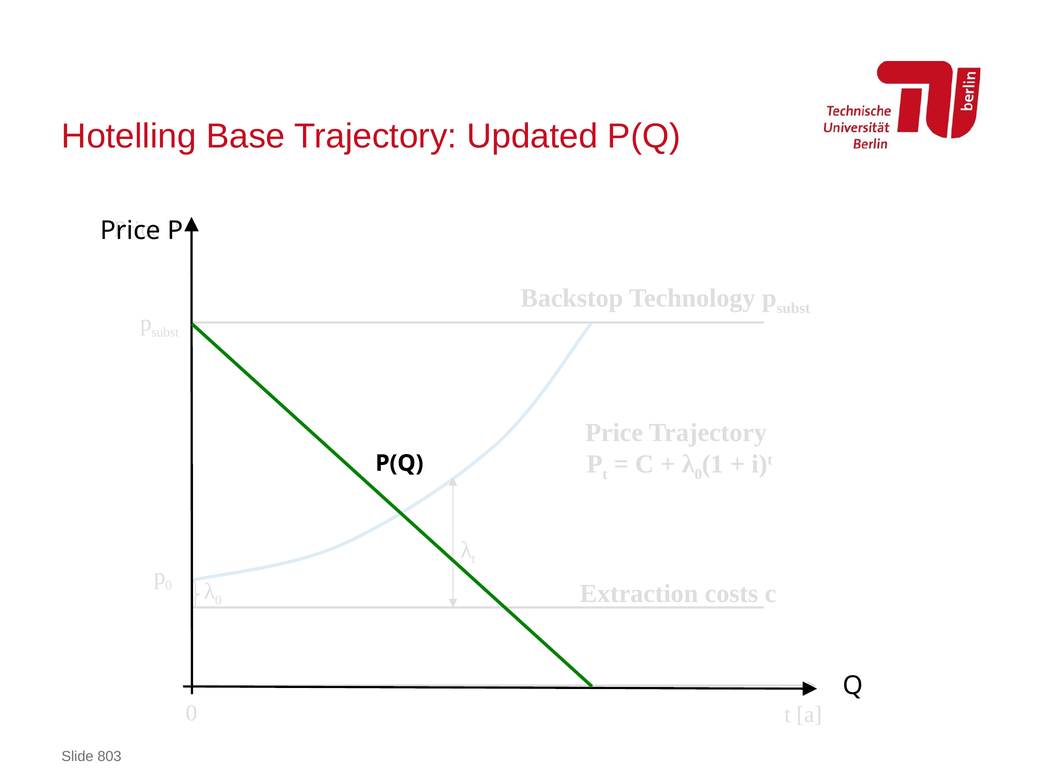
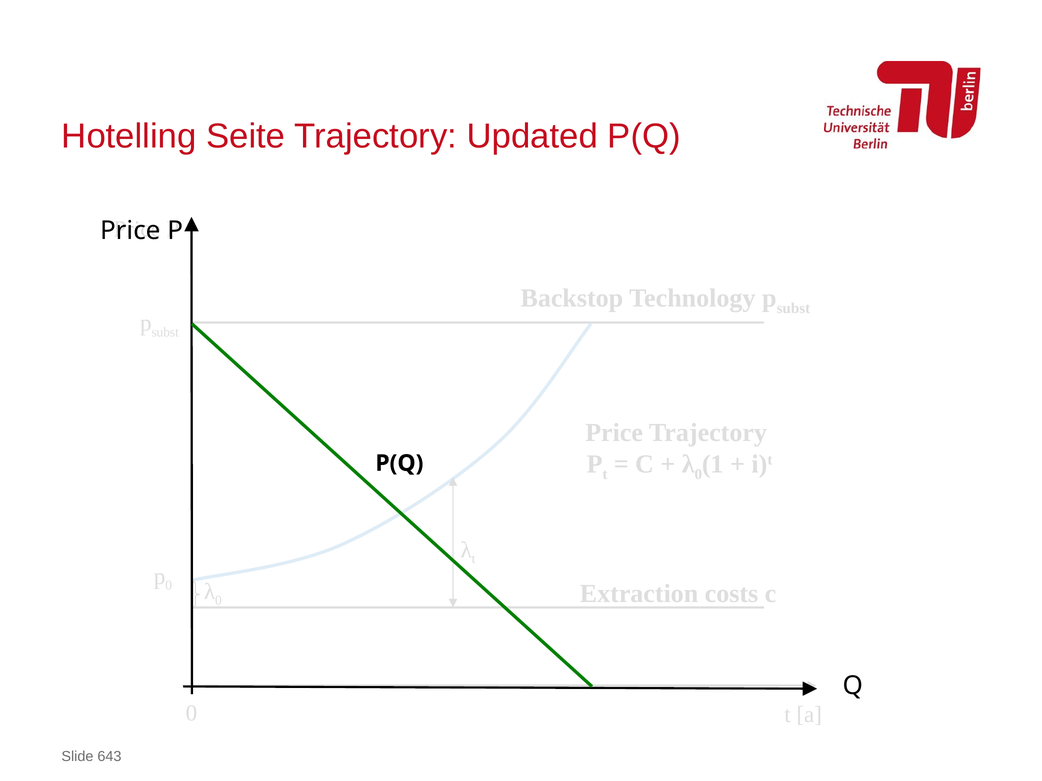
Base: Base -> Seite (246, 136)
803: 803 -> 643 (109, 757)
